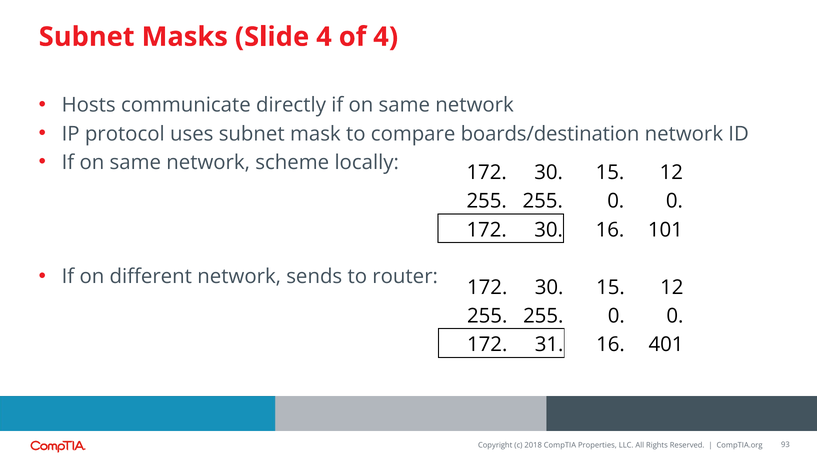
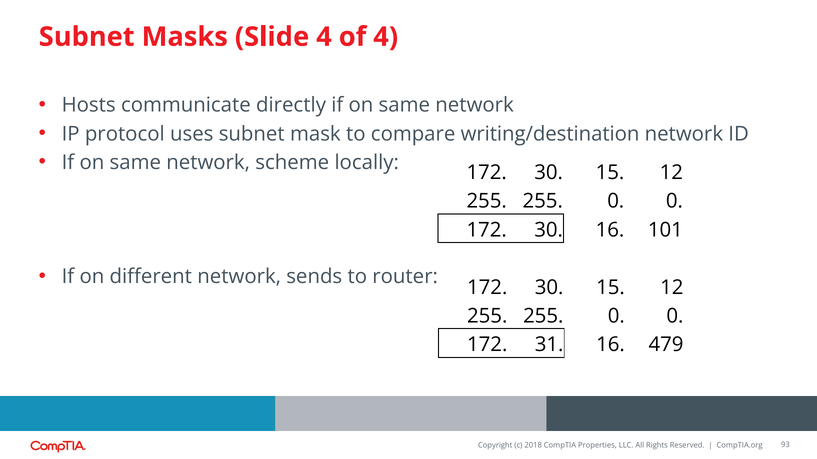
boards/destination: boards/destination -> writing/destination (550, 134)
401: 401 -> 479 (666, 345)
